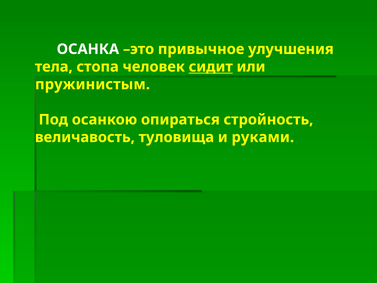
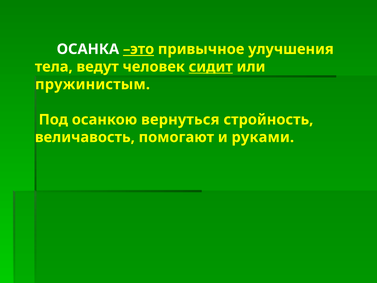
это underline: none -> present (139, 49)
стопа: стопа -> ведут (98, 67)
опираться: опираться -> вернуться (180, 120)
туловища: туловища -> помогают (176, 137)
